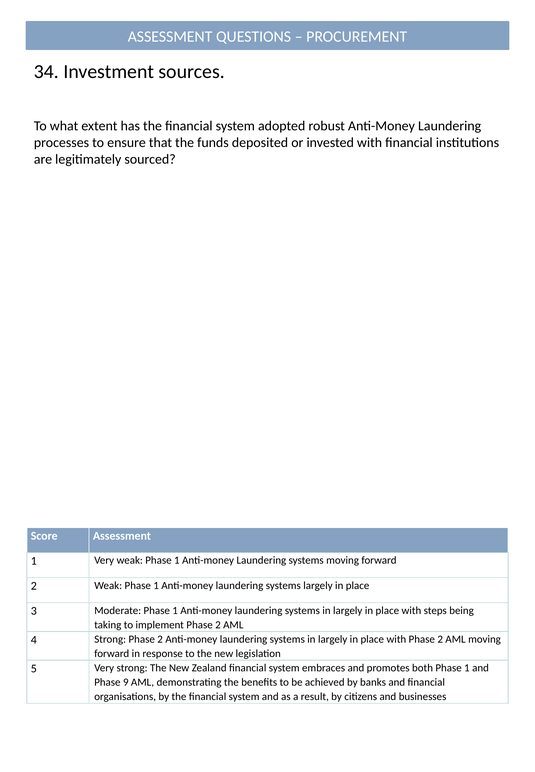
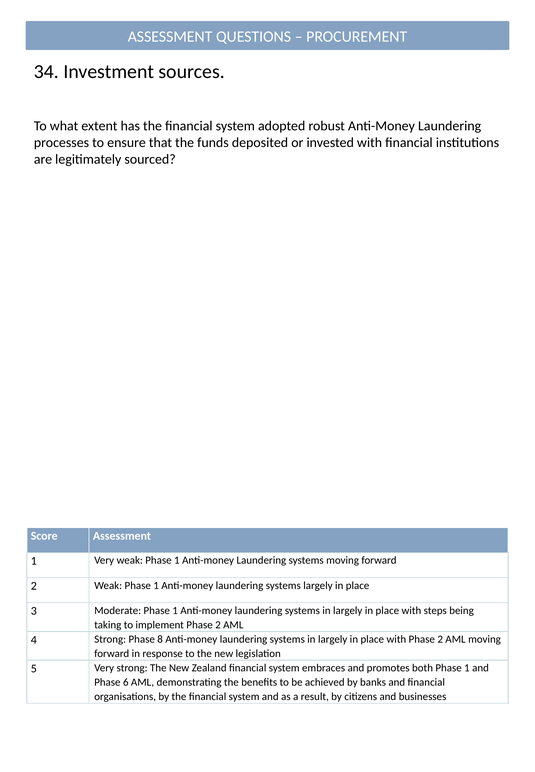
Strong Phase 2: 2 -> 8 (160, 640)
9: 9 -> 6 (126, 683)
